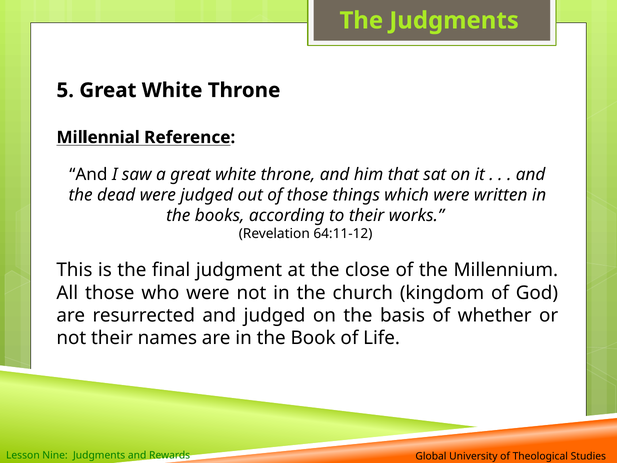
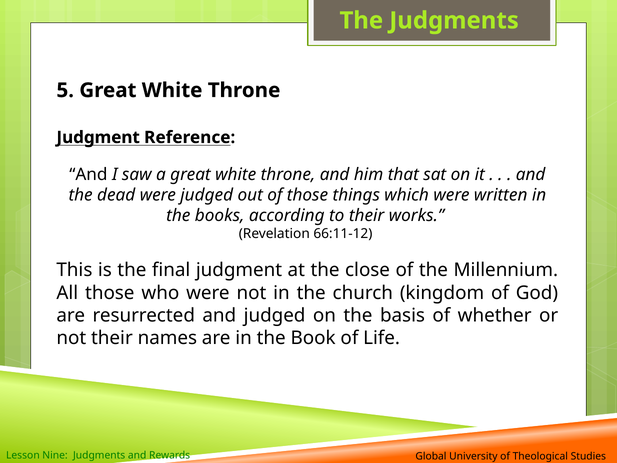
Millennial: Millennial -> Judgment (98, 137)
64:11-12: 64:11-12 -> 66:11-12 (343, 234)
